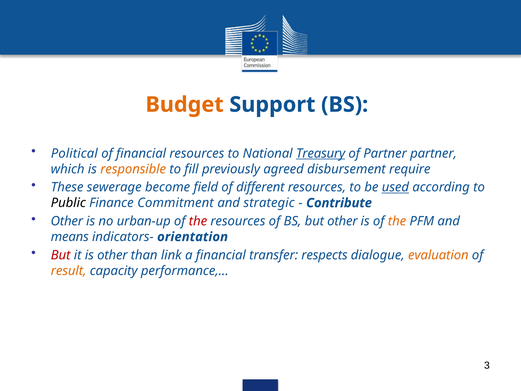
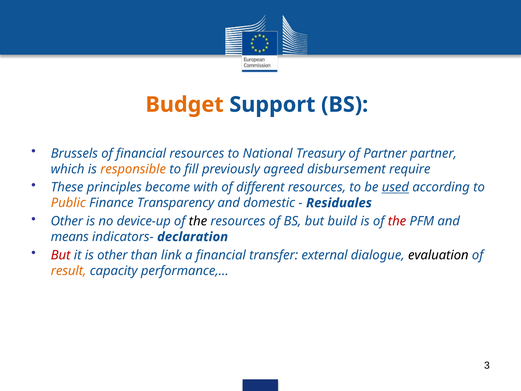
Political: Political -> Brussels (74, 153)
Treasury underline: present -> none (321, 153)
sewerage: sewerage -> principles (114, 187)
field: field -> with (206, 187)
Public colour: black -> orange (68, 203)
Commitment: Commitment -> Transparency (176, 203)
strategic: strategic -> domestic (269, 203)
Contribute: Contribute -> Residuales (339, 203)
urban-up: urban-up -> device-up (144, 221)
the colour: red -> black (198, 221)
but other: other -> build (342, 221)
the colour: orange -> red (397, 221)
orientation: orientation -> declaration (193, 237)
respects: respects -> external (325, 255)
evaluation colour: orange -> black (438, 255)
